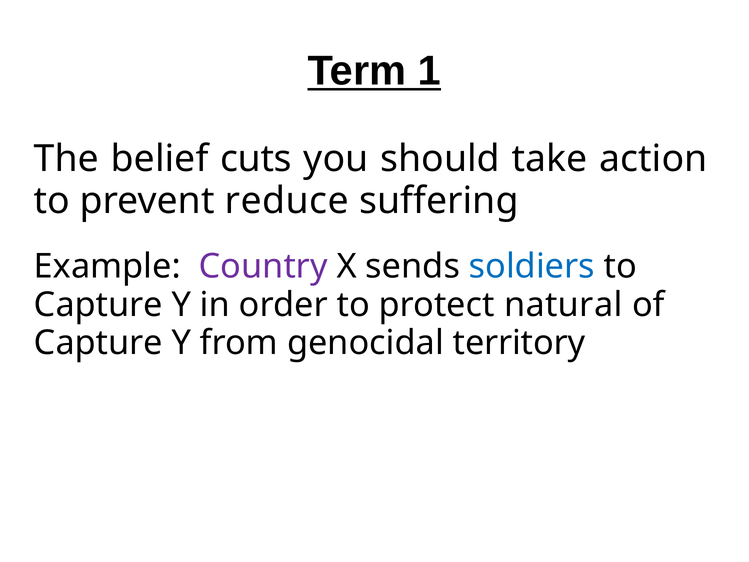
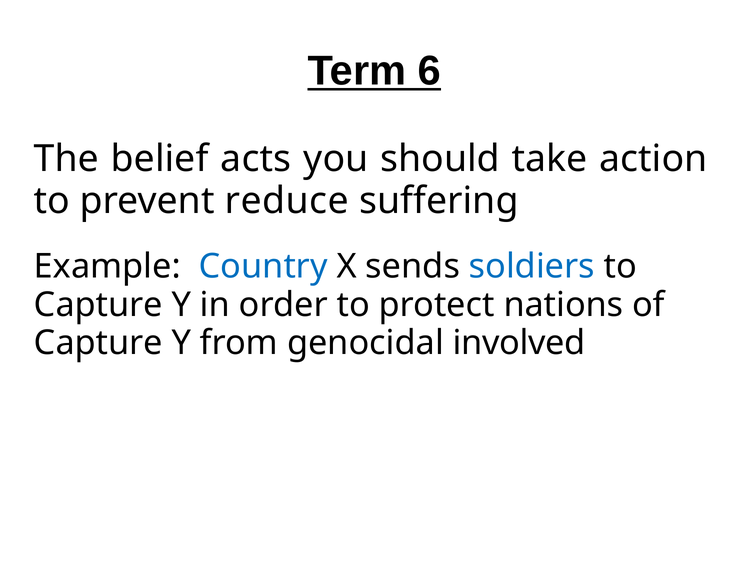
1: 1 -> 6 (429, 71)
cuts: cuts -> acts (256, 159)
Country colour: purple -> blue (263, 266)
natural: natural -> nations (563, 305)
territory: territory -> involved (519, 343)
